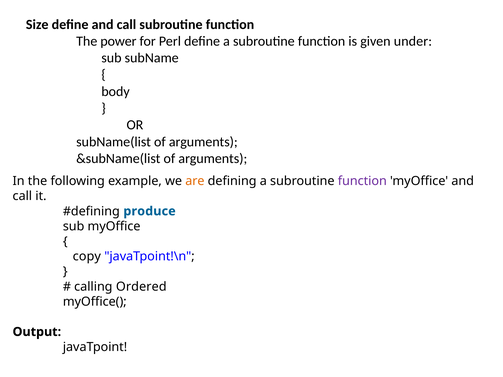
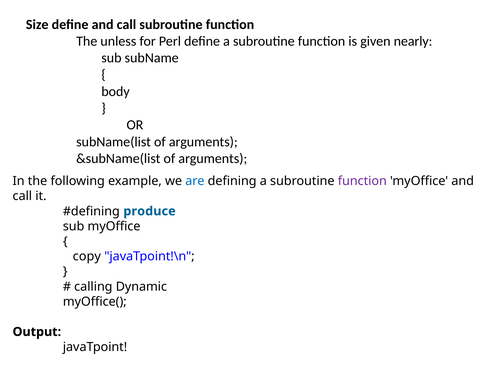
power: power -> unless (118, 41)
under: under -> nearly (413, 41)
are colour: orange -> blue (195, 181)
Ordered: Ordered -> Dynamic (141, 287)
